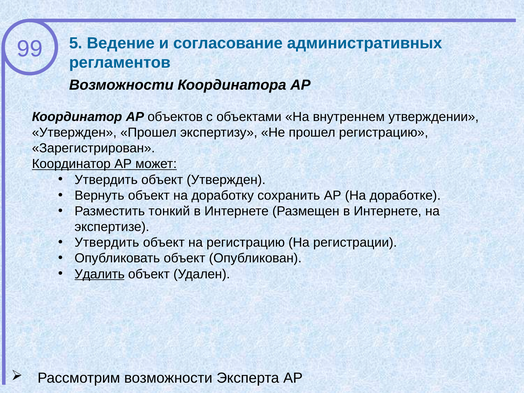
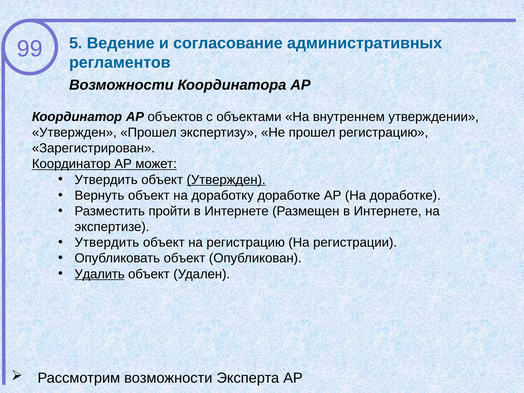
Утвержден underline: none -> present (226, 180)
доработку сохранить: сохранить -> доработке (289, 195)
тонкий: тонкий -> пройти (169, 211)
